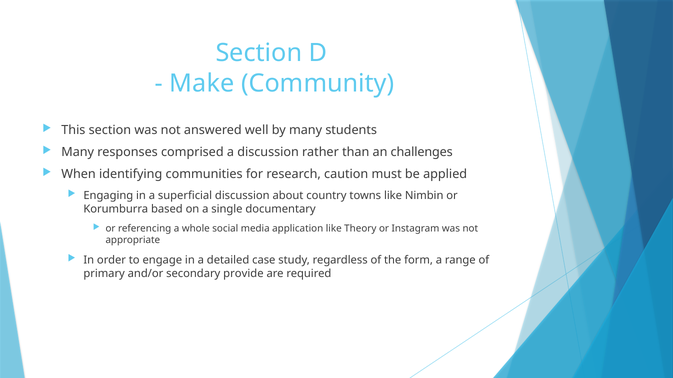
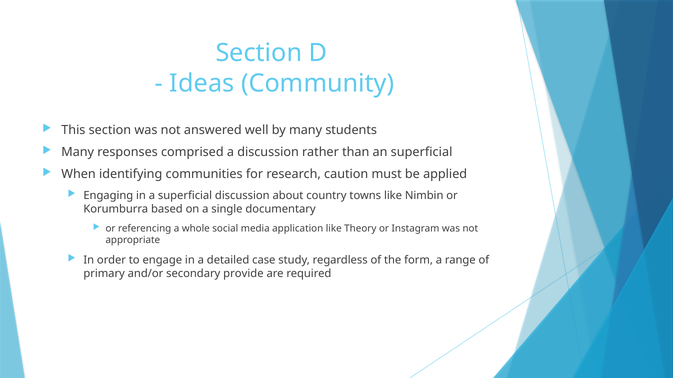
Make: Make -> Ideas (202, 83)
an challenges: challenges -> superficial (422, 152)
